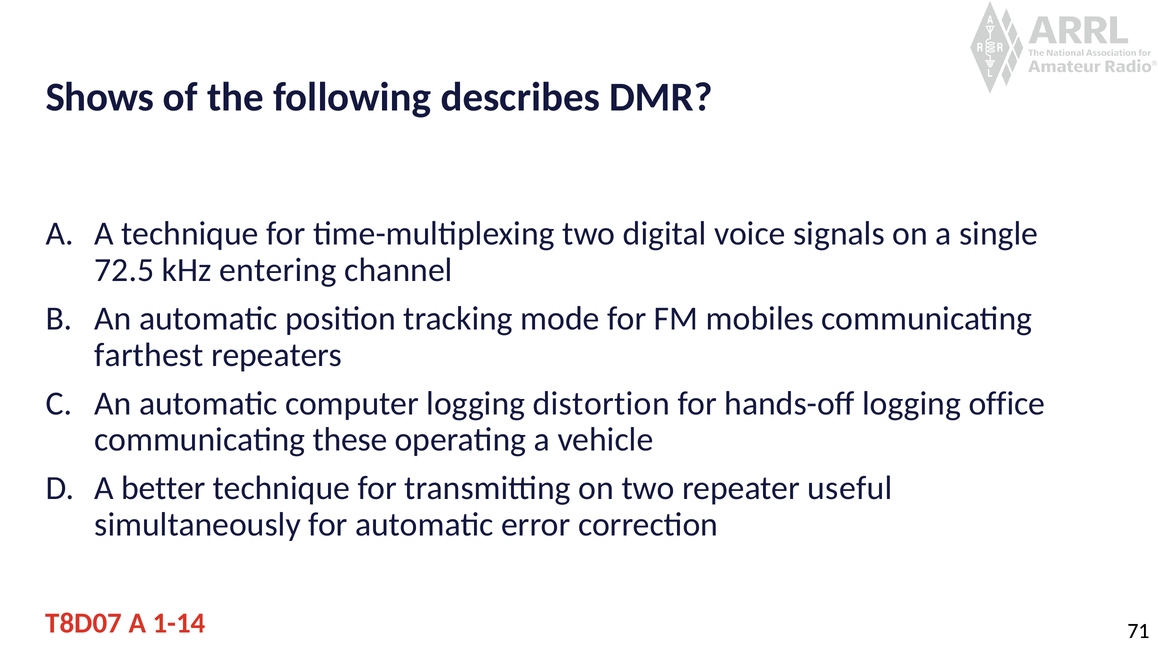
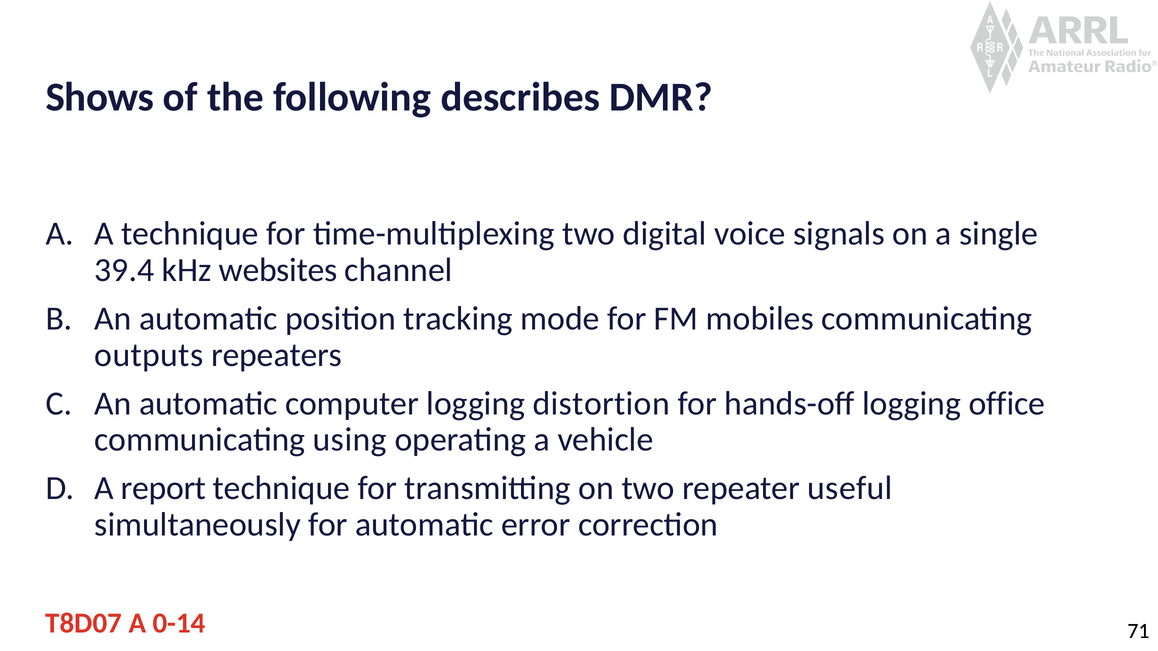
72.5: 72.5 -> 39.4 (124, 270)
entering: entering -> websites (278, 270)
farthest: farthest -> outputs (149, 355)
these: these -> using (350, 440)
better: better -> report (164, 489)
1-14: 1-14 -> 0-14 (179, 624)
